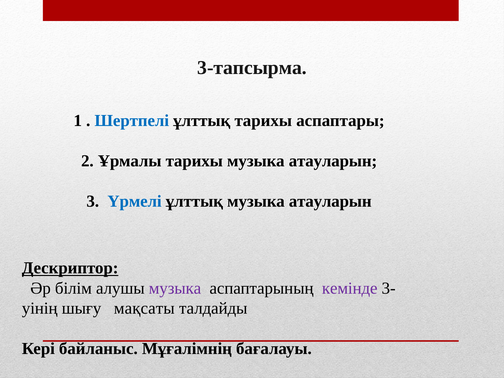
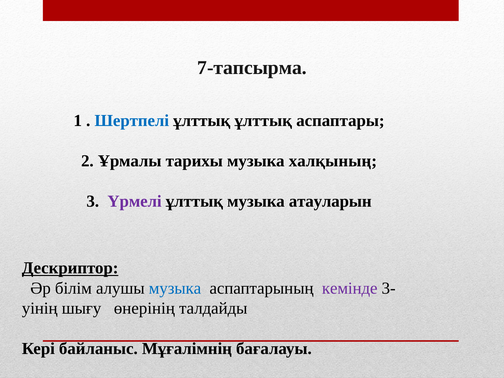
3-тапсырма: 3-тапсырма -> 7-тапсырма (252, 68)
ұлттық тарихы: тарихы -> ұлттық (263, 120)
атауларын: атауларын -> халқының (333, 161)
Үрмелі colour: blue -> purple (135, 201)
музыка colour: purple -> blue (175, 288)
мақсаты: мақсаты -> өнерінің (144, 308)
